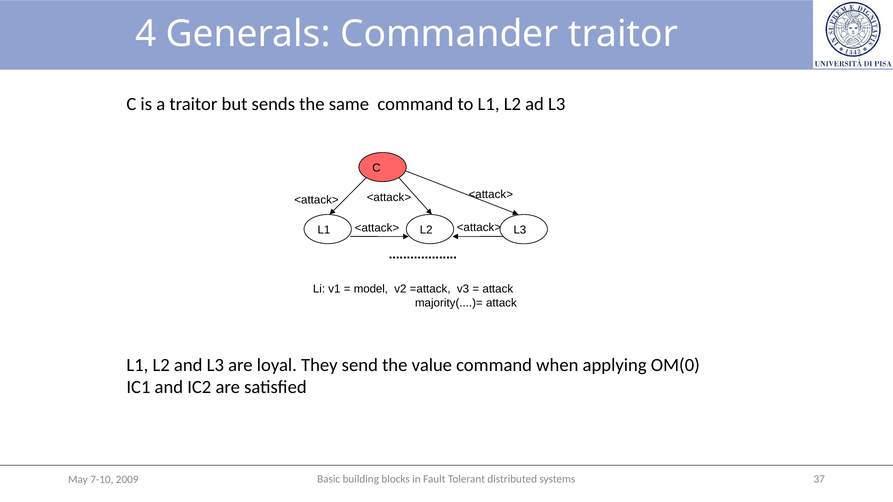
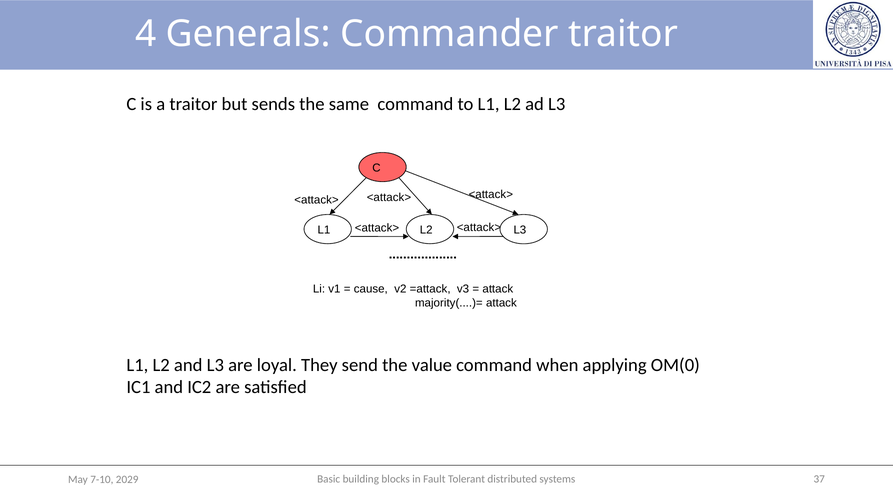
model: model -> cause (371, 289)
2009: 2009 -> 2029 (127, 480)
